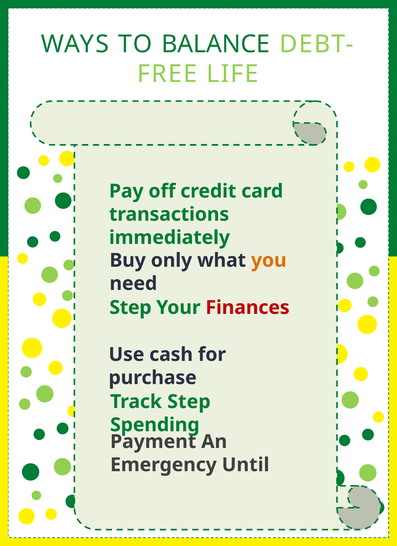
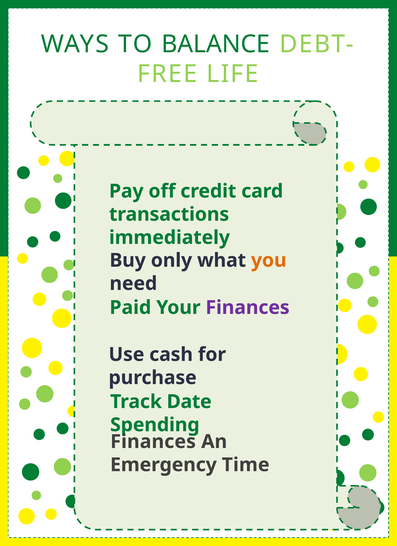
Step: Step -> Paid (130, 307)
Finances colour: red -> purple (248, 307)
Track Step: Step -> Date (189, 402)
Payment: Payment -> Finances (153, 442)
Until: Until -> Time (246, 465)
